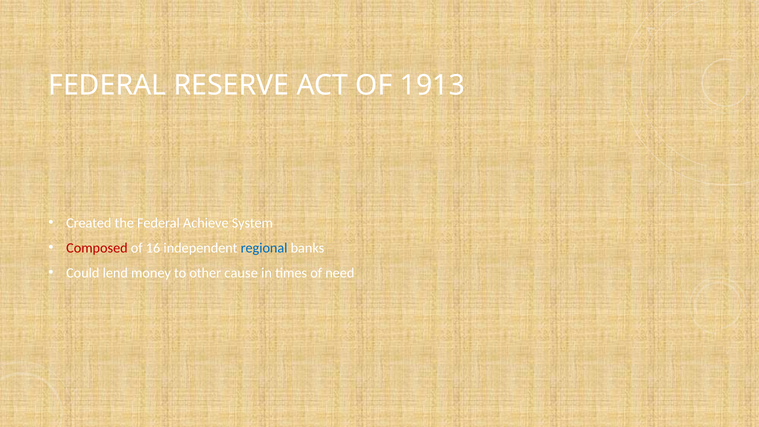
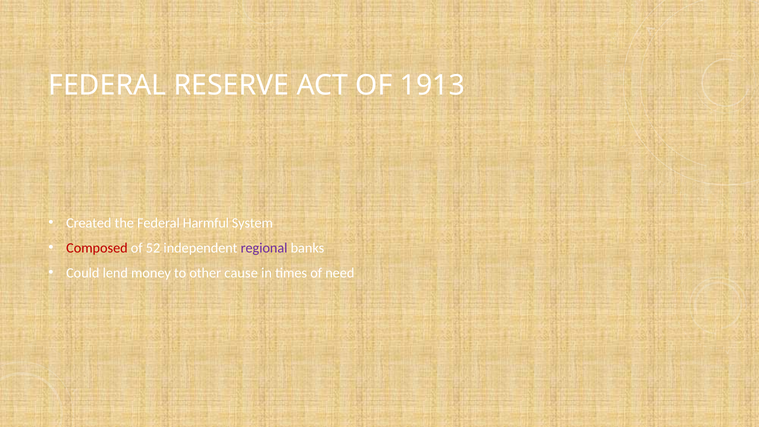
Achieve: Achieve -> Harmful (206, 223)
16: 16 -> 52 (153, 248)
regional colour: blue -> purple (264, 248)
